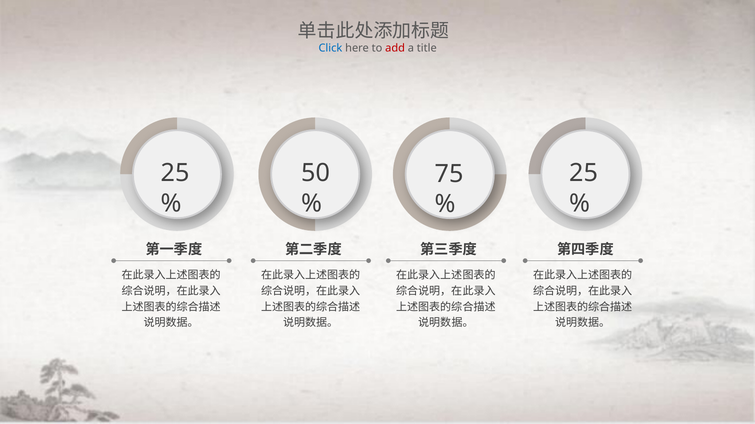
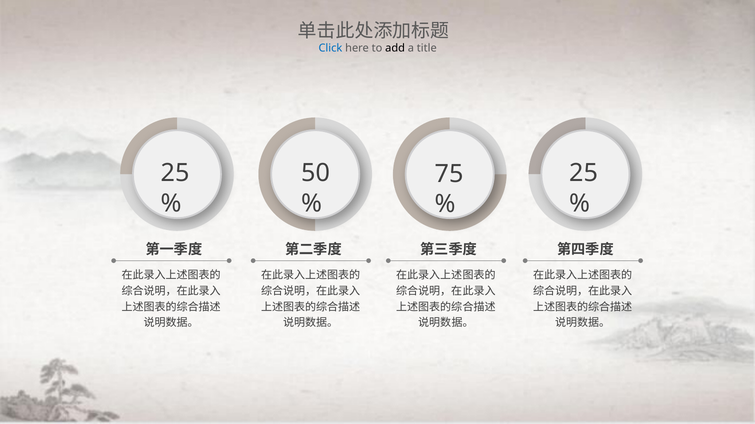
add colour: red -> black (395, 48)
